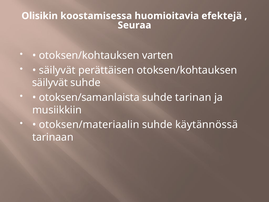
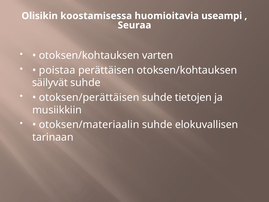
efektejä: efektejä -> useampi (222, 16)
säilyvät: säilyvät -> poistaa (57, 70)
otoksen/samanlaista: otoksen/samanlaista -> otoksen/perättäisen (89, 97)
tarinan: tarinan -> tietojen (193, 97)
käytännössä: käytännössä -> elokuvallisen (207, 125)
